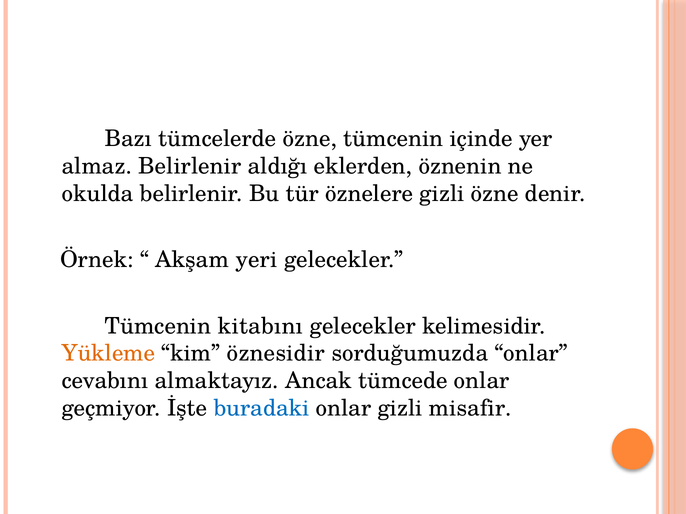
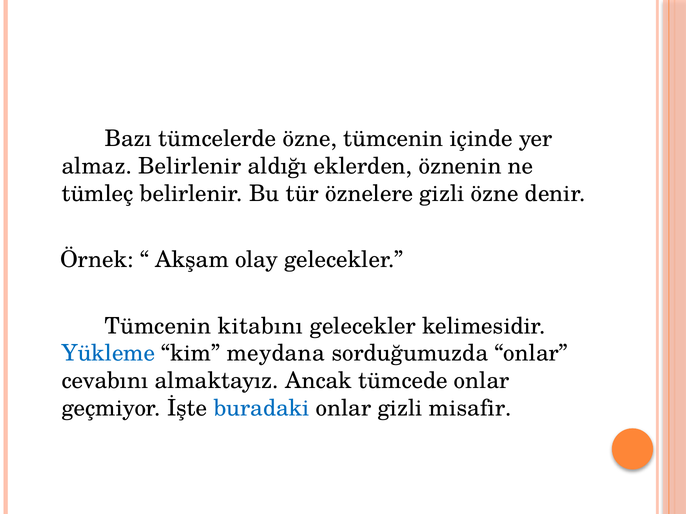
okulda: okulda -> tümleç (98, 194)
yeri: yeri -> olay (257, 260)
Yükleme colour: orange -> blue (108, 354)
öznesidir: öznesidir -> meydana (276, 354)
